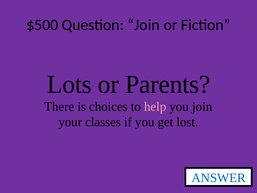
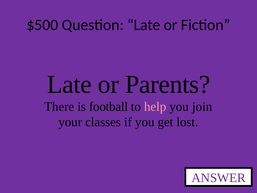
Question Join: Join -> Late (144, 25)
Lots: Lots -> Late (69, 84)
choices: choices -> football (109, 106)
ANSWER colour: blue -> purple (219, 178)
